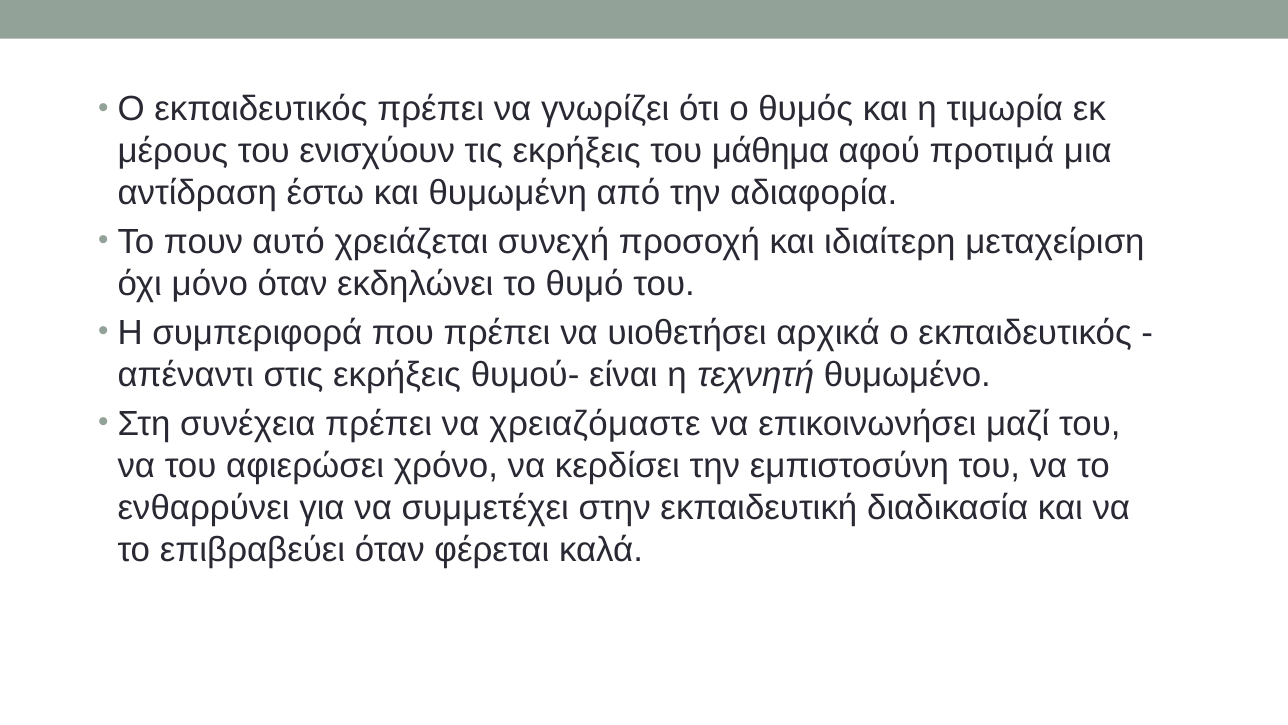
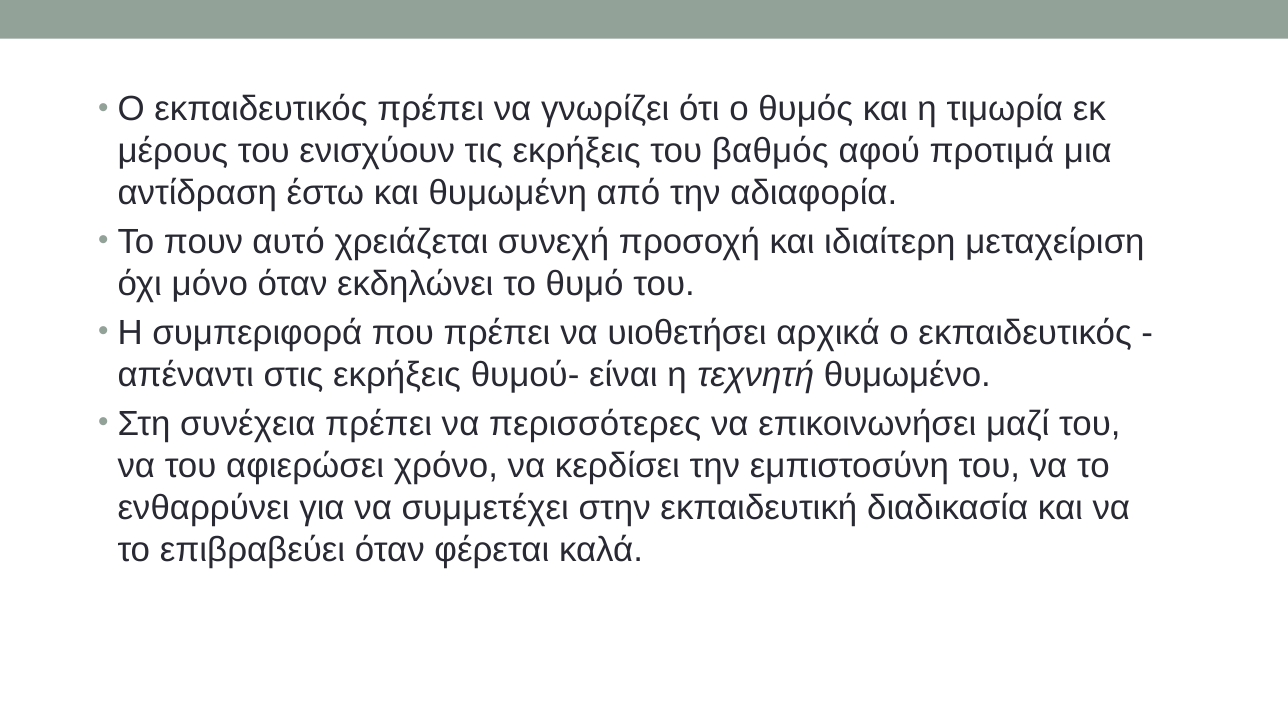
μάθημα: μάθημα -> βαθμός (770, 151)
χρειαζόμαστε: χρειαζόμαστε -> περισσότερες (595, 424)
